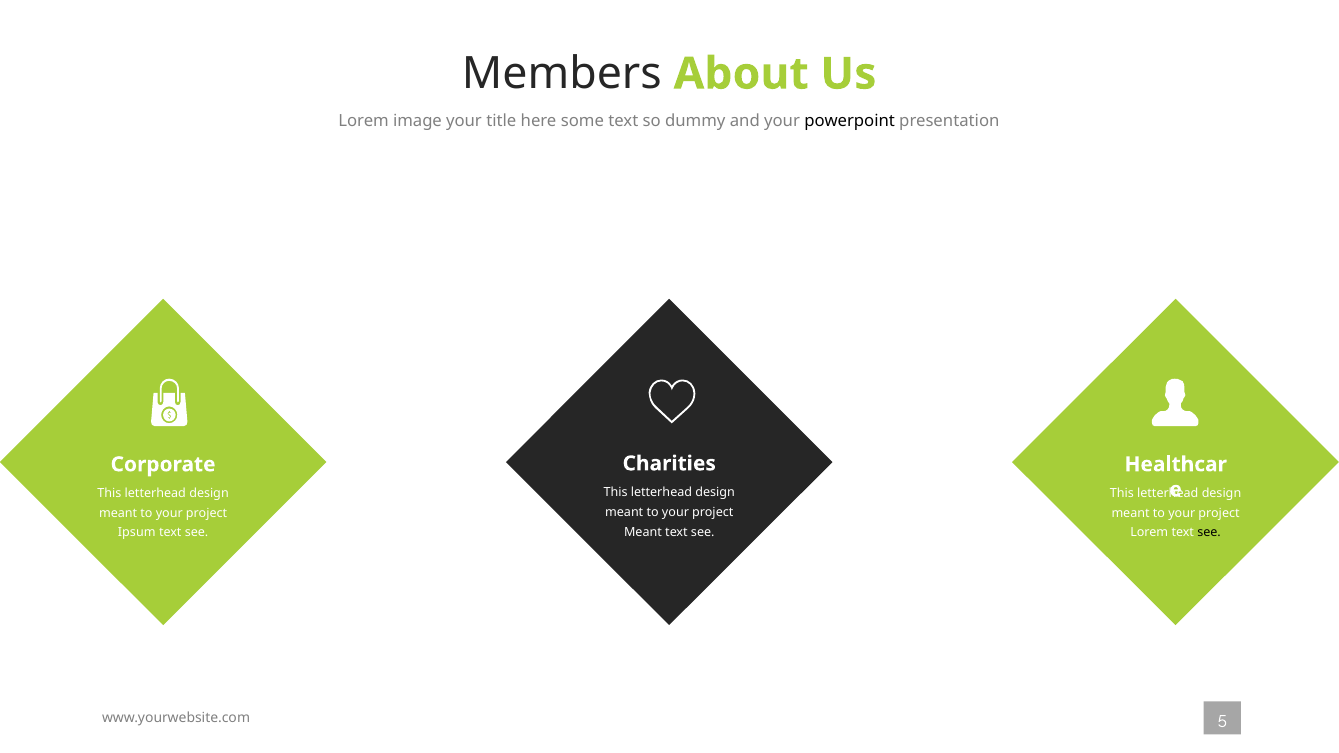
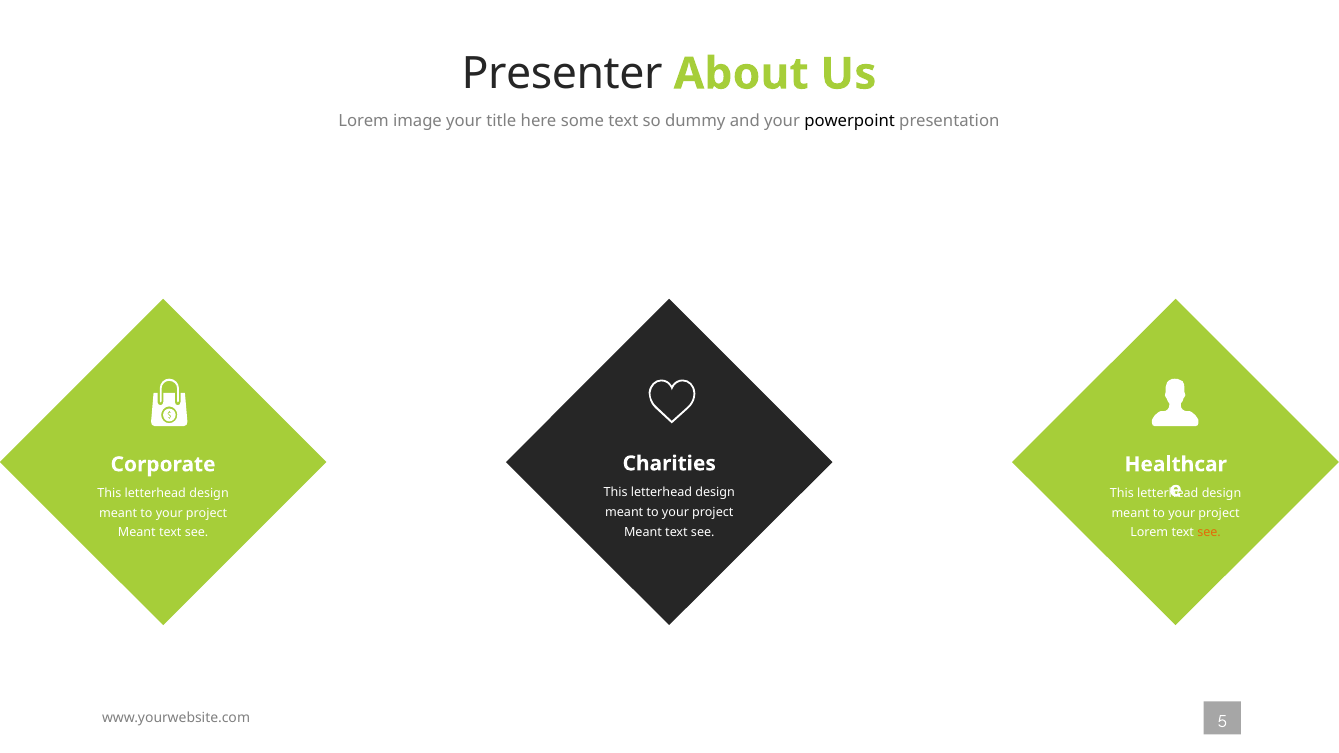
Members: Members -> Presenter (562, 74)
Ipsum: Ipsum -> Meant (137, 533)
see colour: black -> orange (1209, 533)
